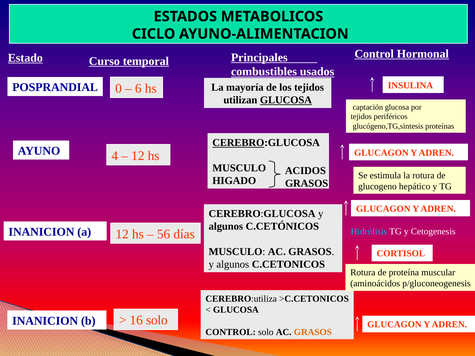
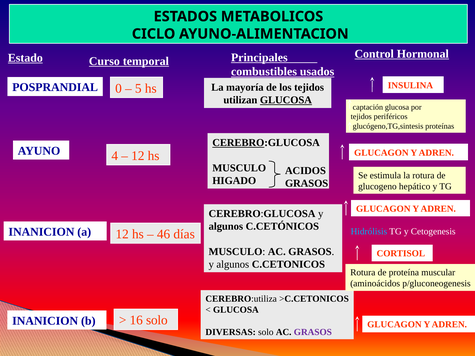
6: 6 -> 5 (138, 88)
56: 56 -> 46 (164, 234)
CONTROL: CONTROL -> DIVERSAS (231, 332)
GRASOS colour: orange -> purple (313, 332)
